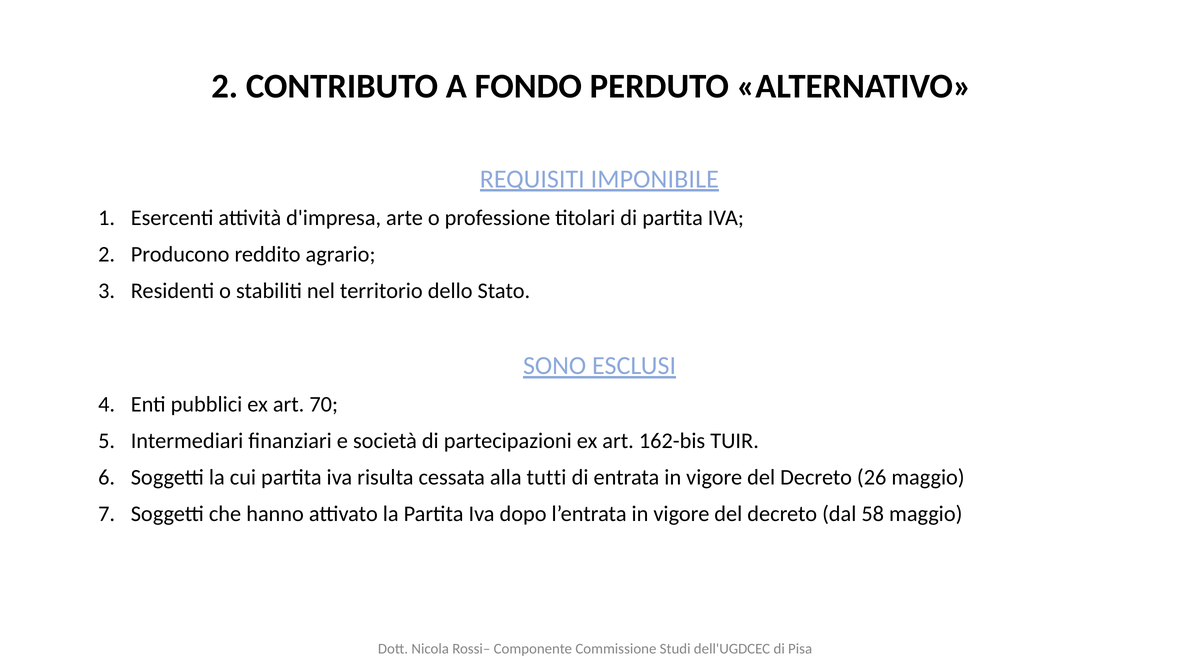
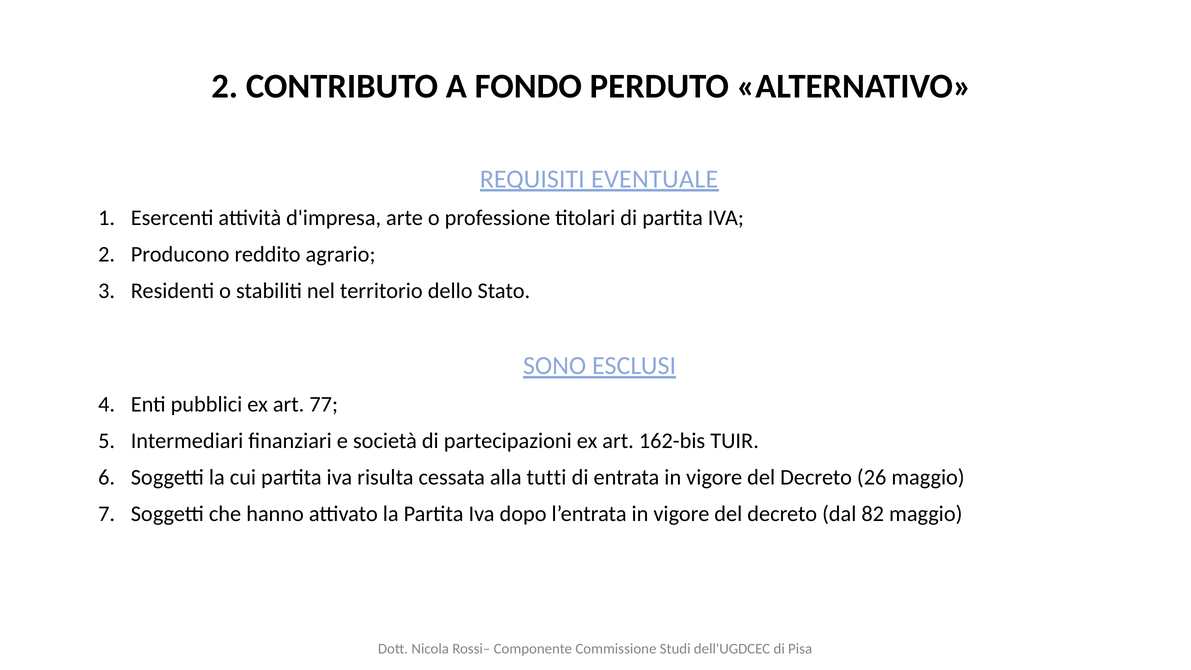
IMPONIBILE: IMPONIBILE -> EVENTUALE (655, 179)
70: 70 -> 77 (324, 404)
58: 58 -> 82 (873, 514)
